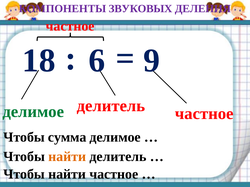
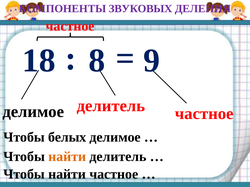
6: 6 -> 8 (97, 61)
делимое colour: green -> black (33, 112)
сумма: сумма -> белых (67, 137)
